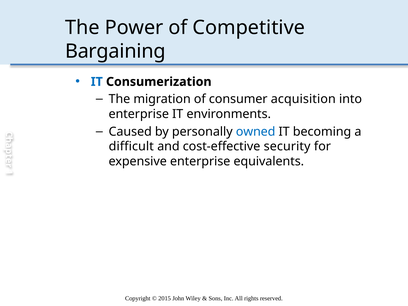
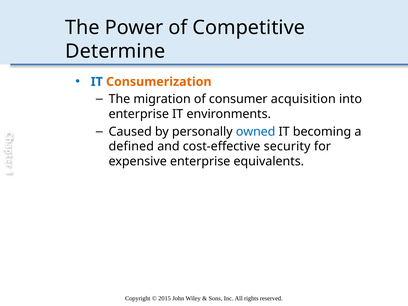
Bargaining: Bargaining -> Determine (115, 51)
Consumerization colour: black -> orange (159, 82)
difficult: difficult -> defined (131, 147)
